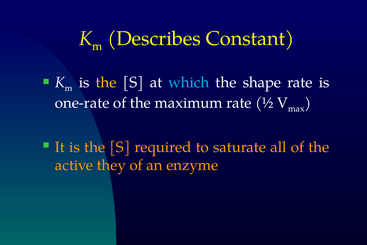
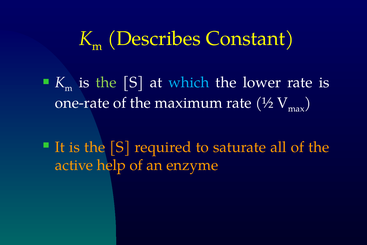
the colour: yellow -> light green (106, 82)
shape: shape -> lower (262, 82)
they: they -> help (111, 165)
